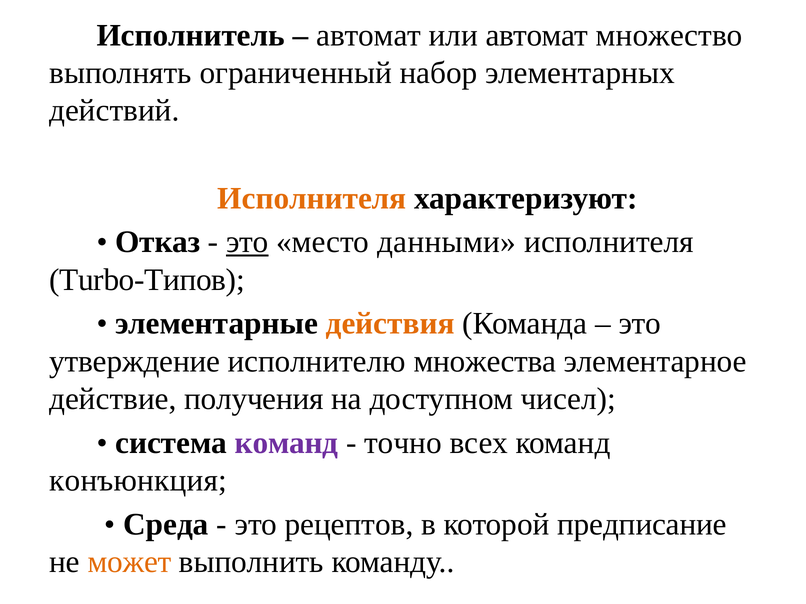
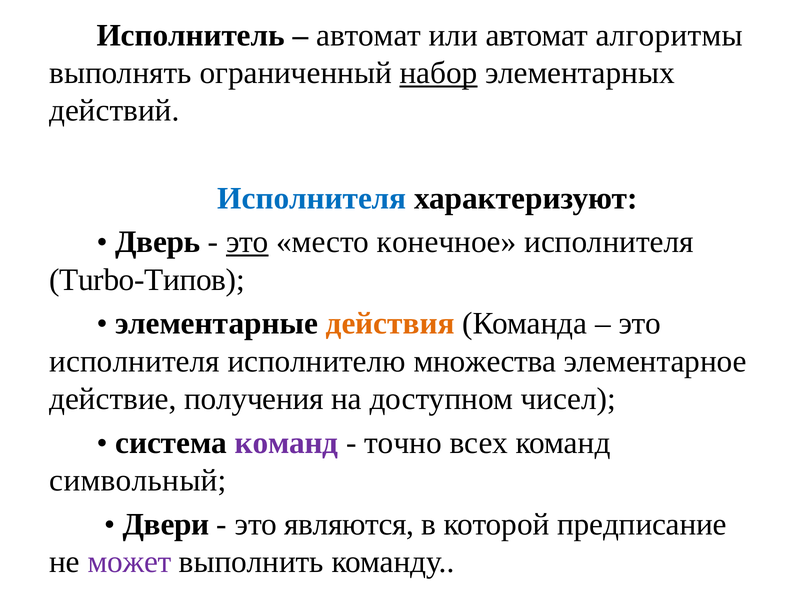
множество: множество -> алгоритмы (669, 35)
набор underline: none -> present (438, 73)
Исполнителя colour: orange -> blue (312, 198)
Отказ: Отказ -> Дверь (158, 242)
данными: данными -> конечное (447, 242)
утверждение: утверждение -> исполнителя (135, 362)
конъюнкция: конъюнкция -> символьный (138, 481)
Среда: Среда -> Двери (166, 525)
рецептов: рецептов -> являются (349, 525)
может colour: orange -> purple (129, 562)
